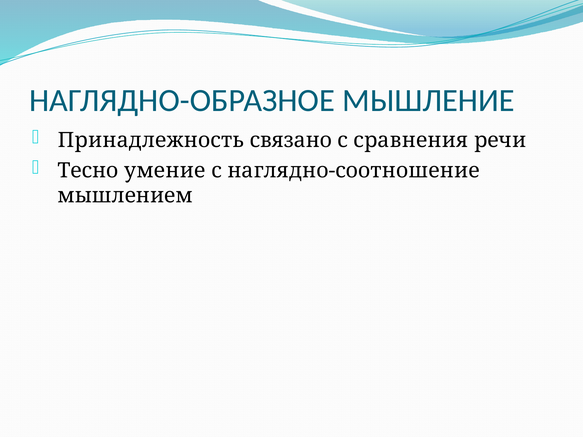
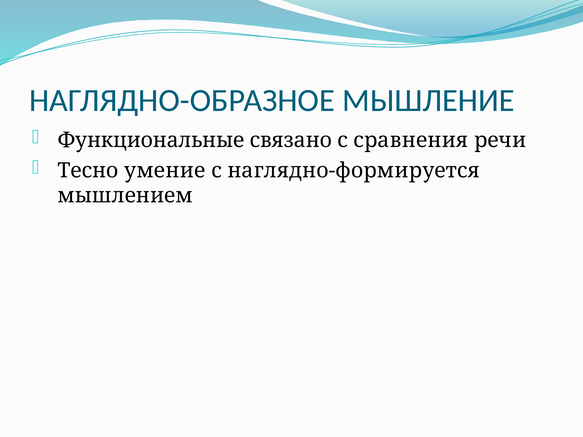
Принадлежность: Принадлежность -> Функциональные (151, 140)
наглядно-соотношение: наглядно-соотношение -> наглядно-формируется (354, 171)
